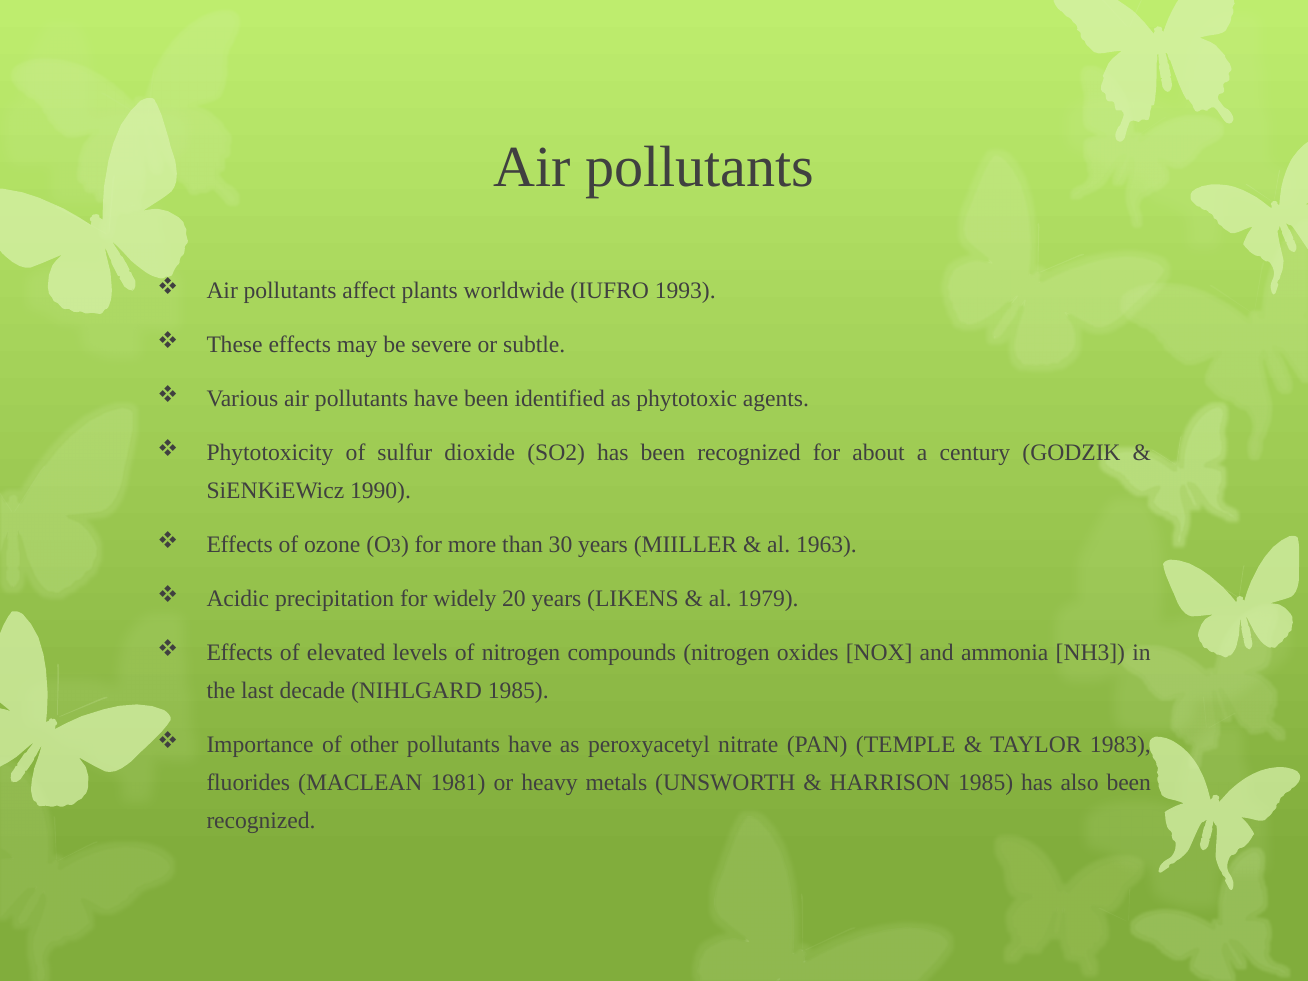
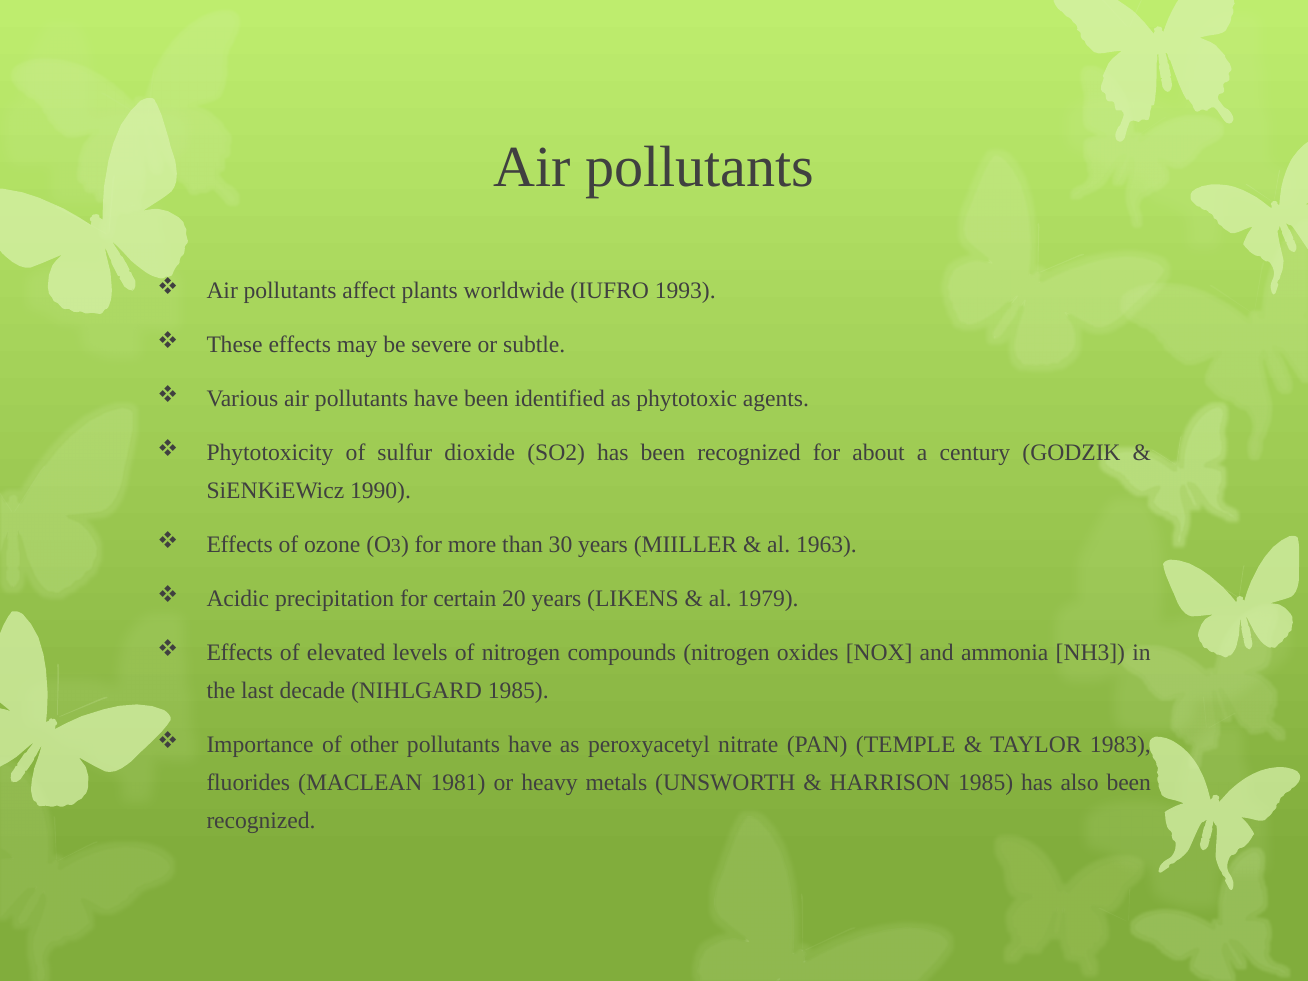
widely: widely -> certain (465, 599)
